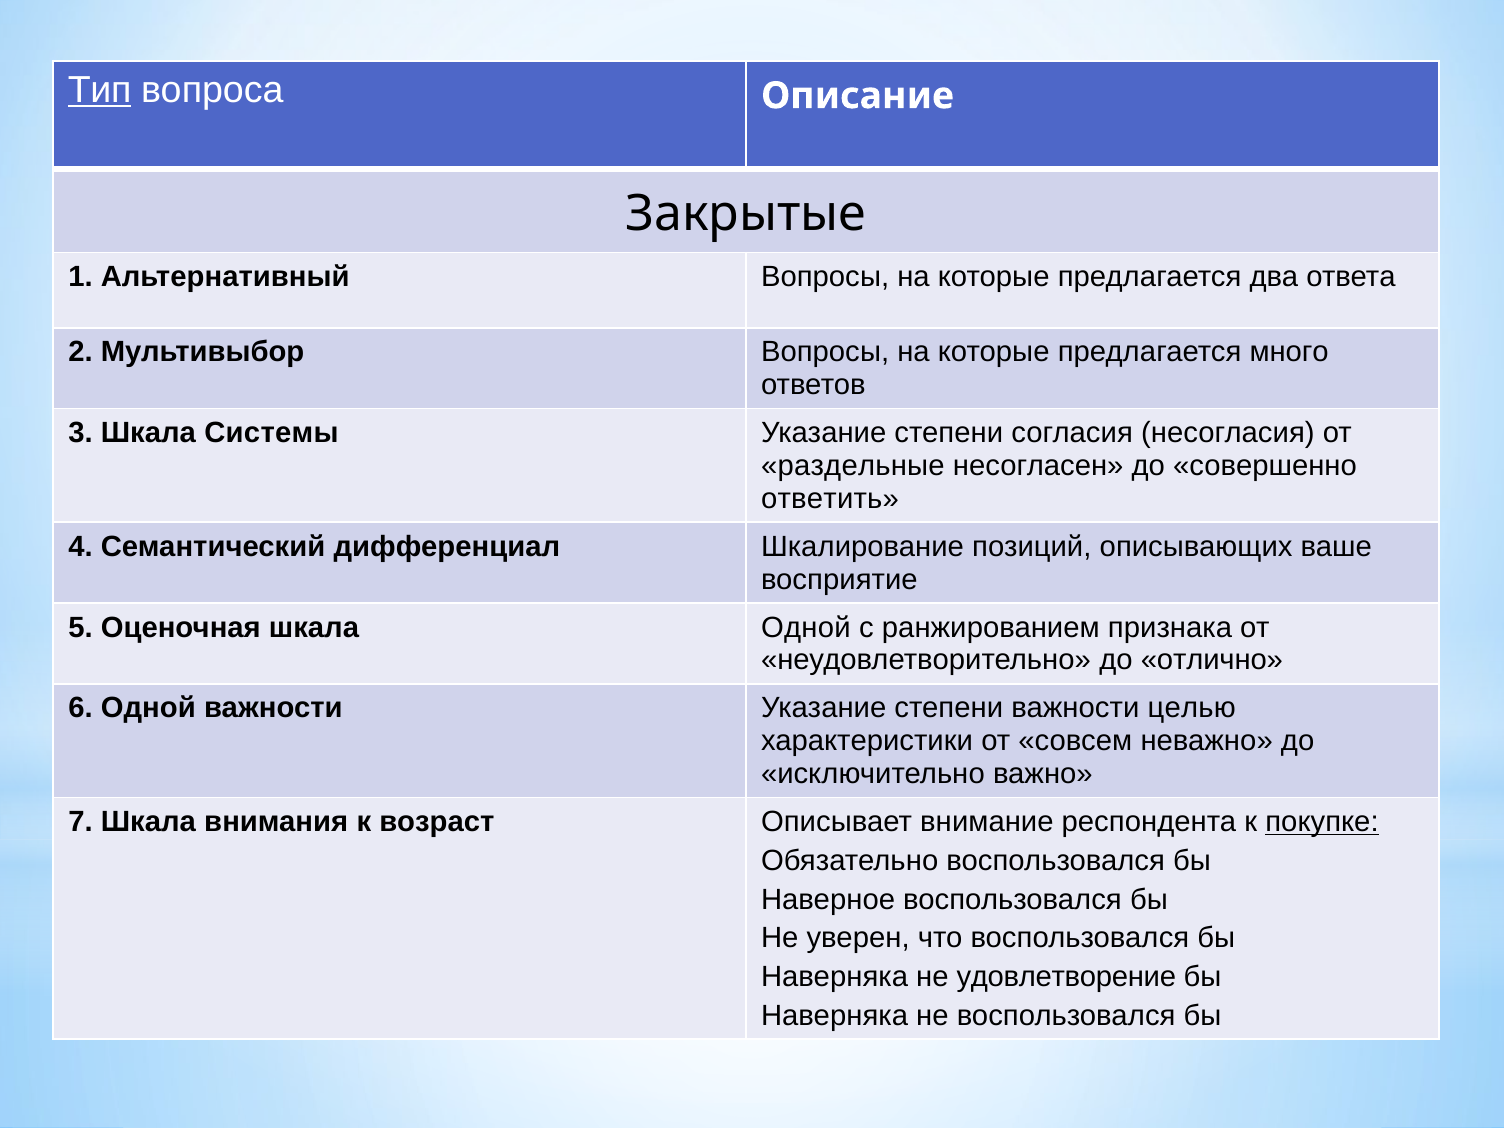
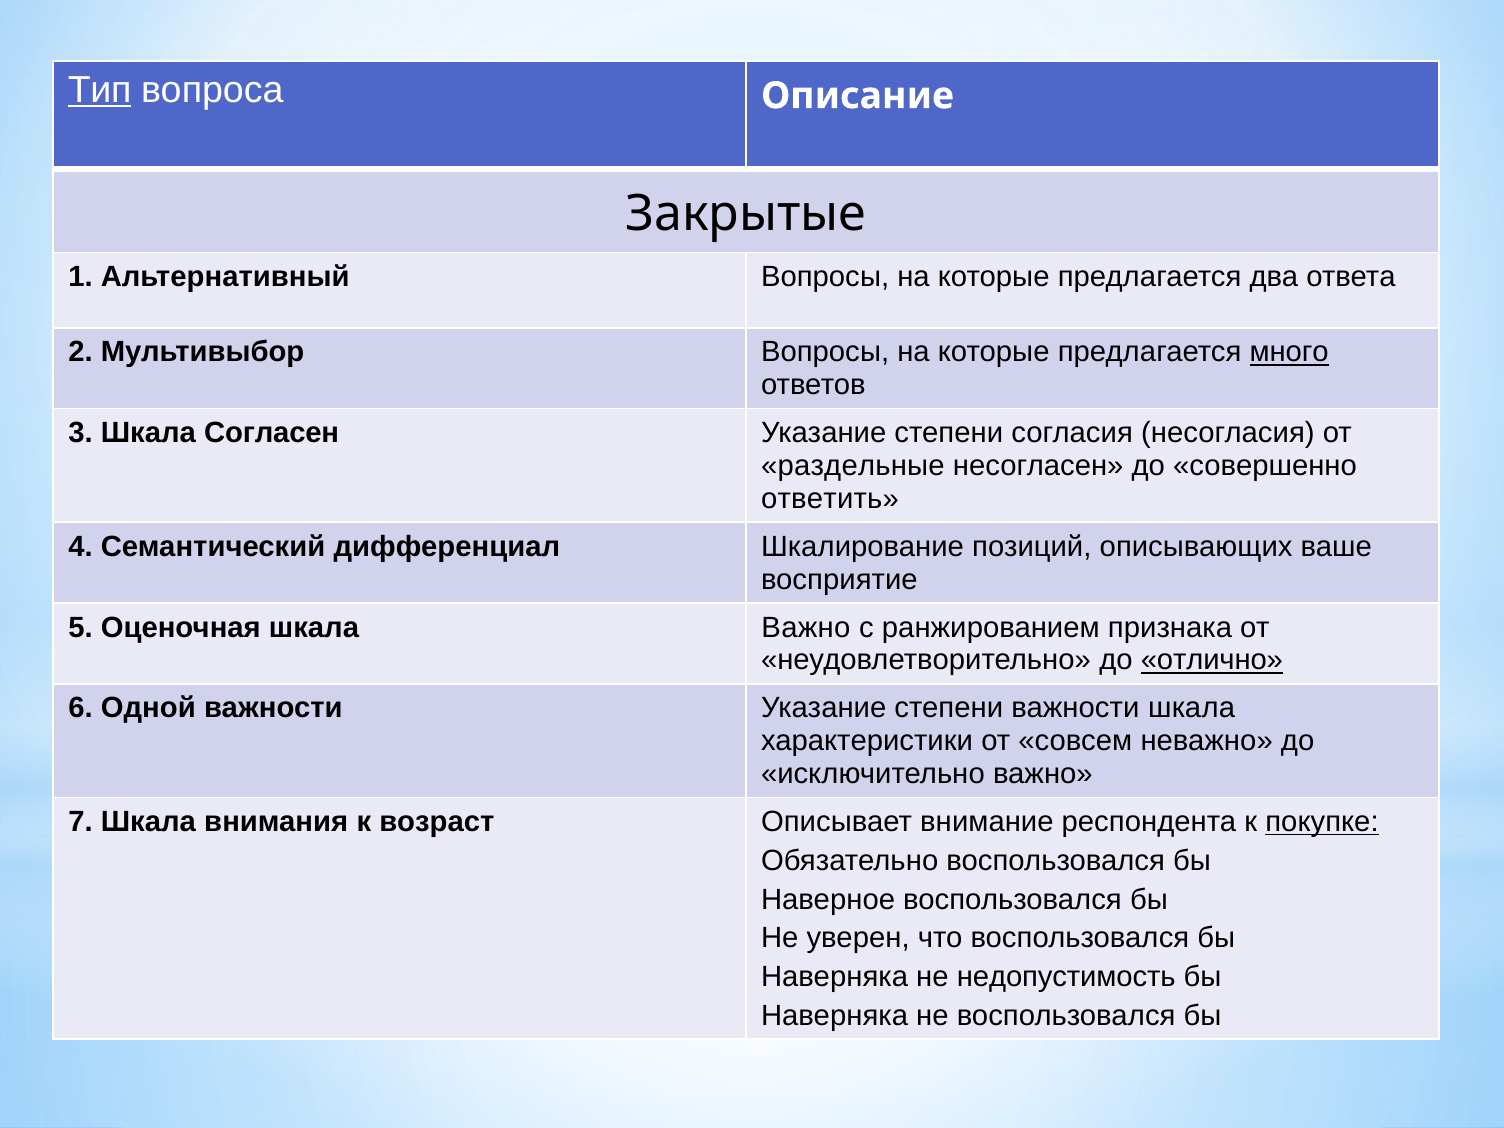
много underline: none -> present (1289, 352)
Системы: Системы -> Согласен (272, 433)
шкала Одной: Одной -> Важно (806, 627)
отлично underline: none -> present (1212, 660)
важности целью: целью -> шкала (1192, 708)
удовлетворение: удовлетворение -> недопустимость (1066, 977)
